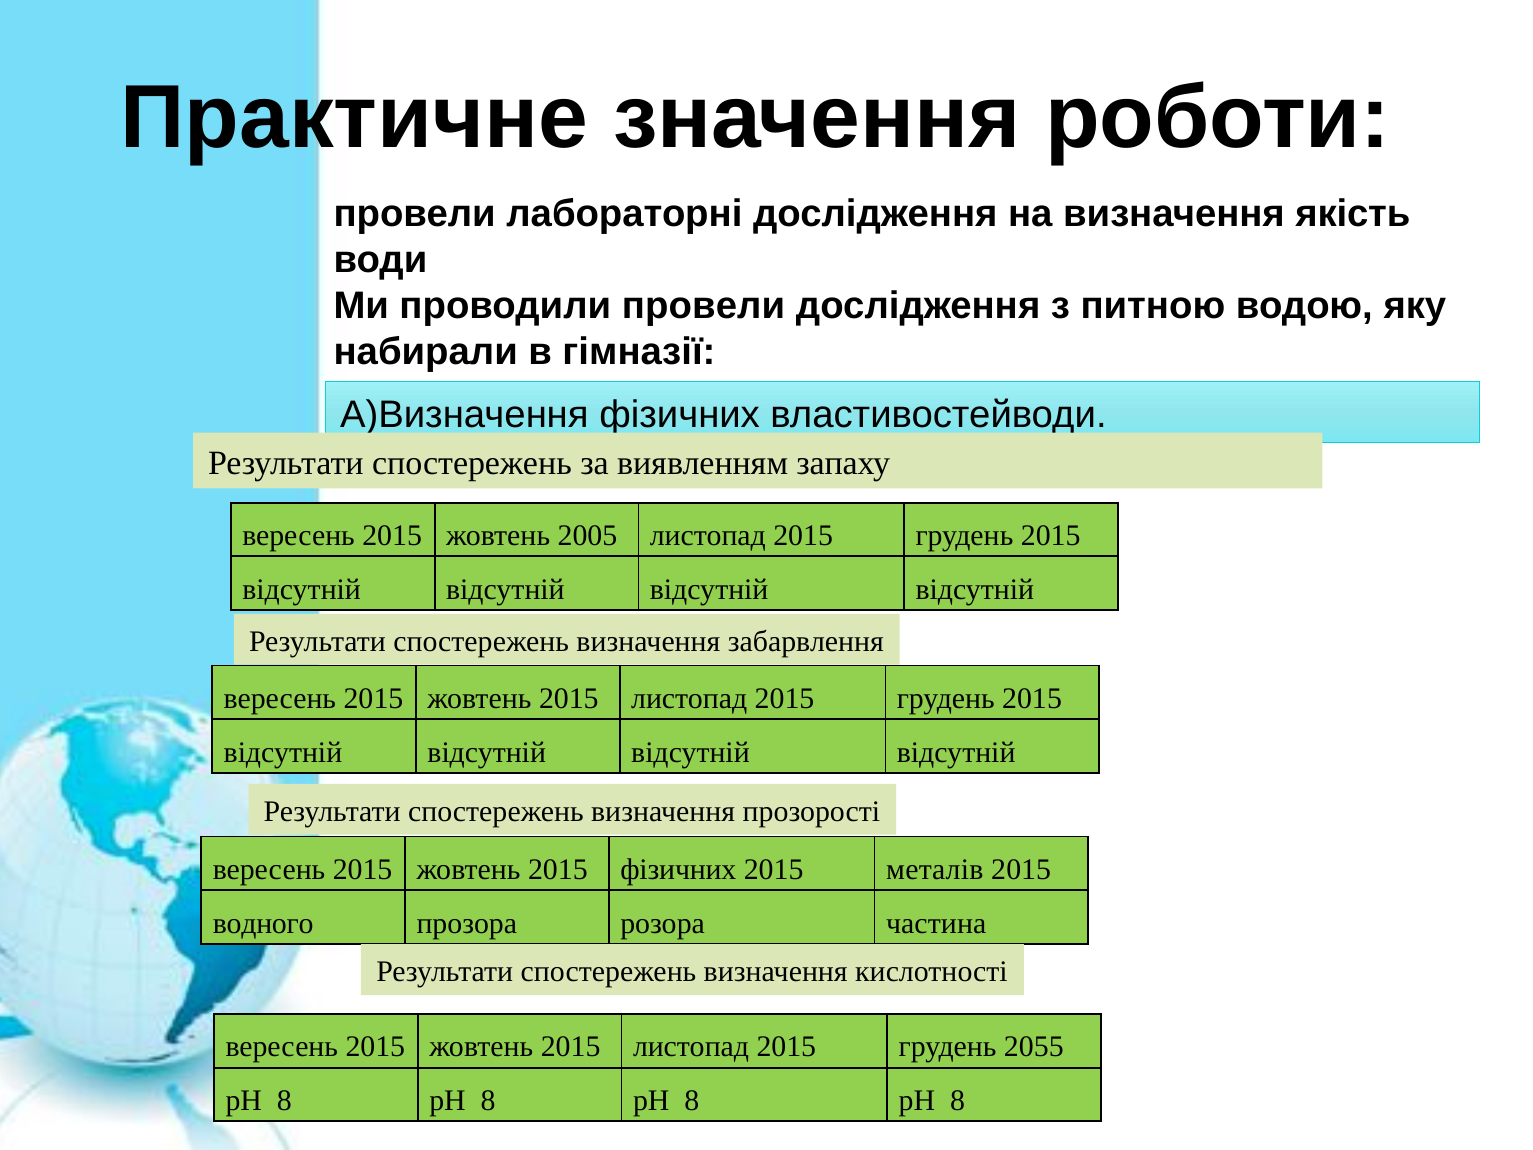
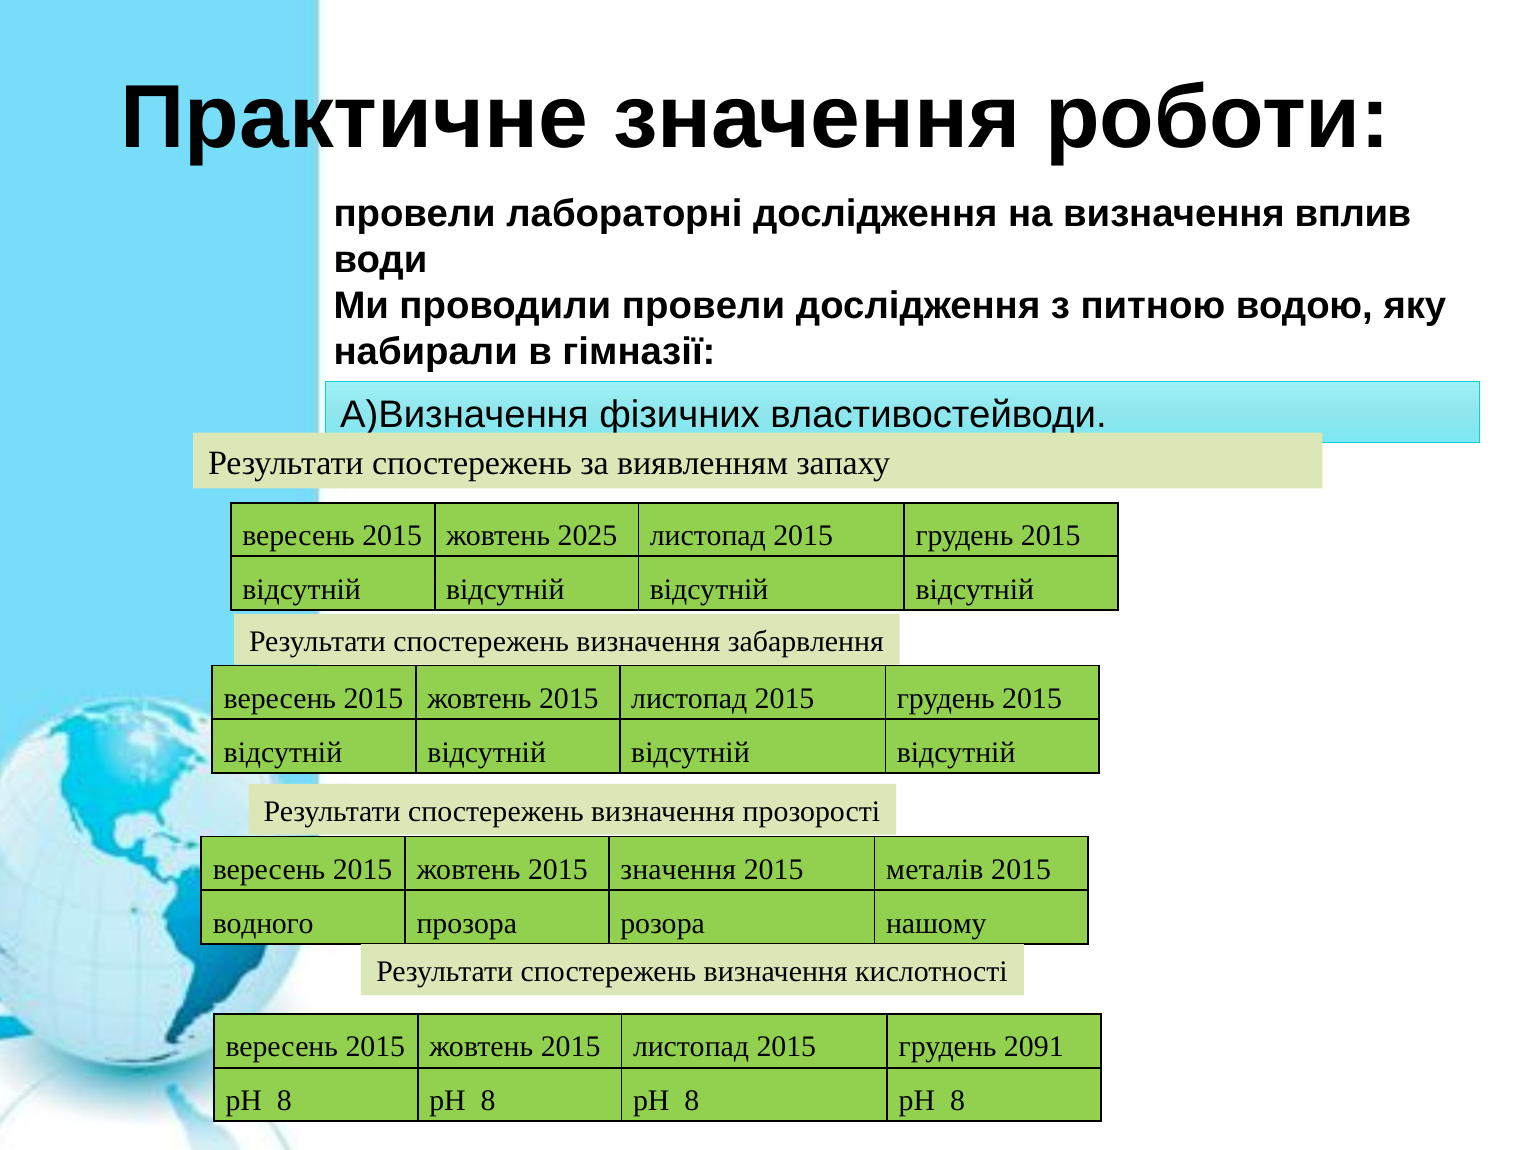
якість: якість -> вплив (1353, 214)
2005: 2005 -> 2025 (587, 536)
2015 фізичних: фізичних -> значення (678, 870)
частина: частина -> нашому (936, 923)
2055: 2055 -> 2091 (1034, 1047)
